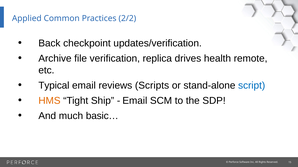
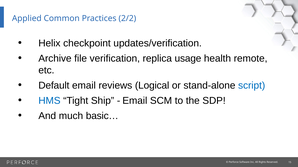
Back: Back -> Helix (49, 43)
drives: drives -> usage (188, 59)
Typical: Typical -> Default (54, 86)
Scripts: Scripts -> Logical (152, 86)
HMS colour: orange -> blue (49, 101)
